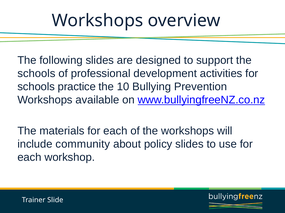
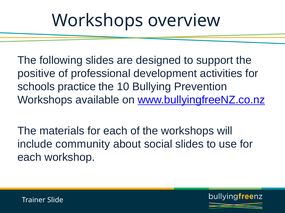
schools: schools -> positive (36, 74)
policy: policy -> social (158, 145)
